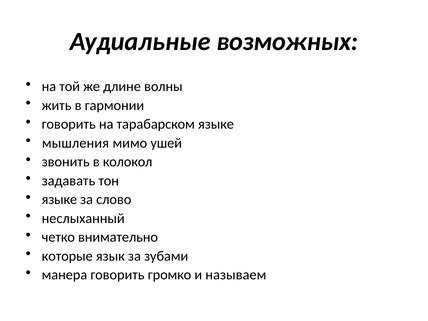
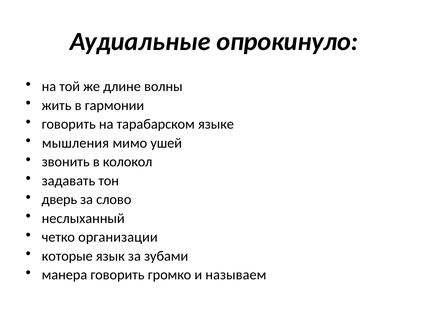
возможных: возможных -> опрокинуло (287, 41)
языке: языке -> дверь (59, 200)
внимательно: внимательно -> организации (118, 237)
